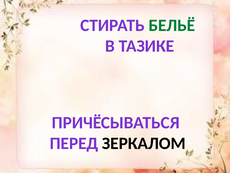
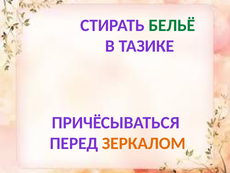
ЗЕРКАЛОМ colour: black -> orange (144, 143)
